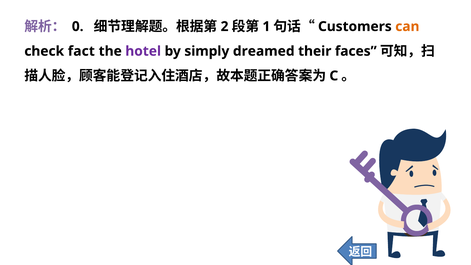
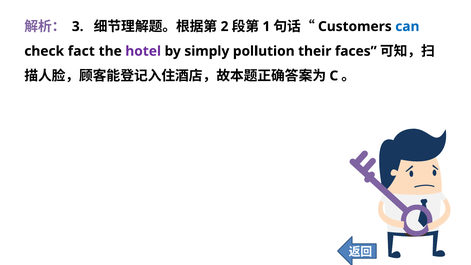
0: 0 -> 3 (78, 26)
can colour: orange -> blue (407, 26)
dreamed: dreamed -> pollution (264, 51)
